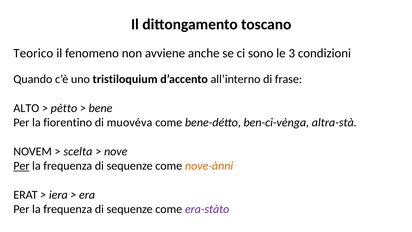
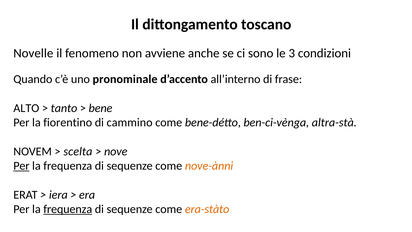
Teorico: Teorico -> Novelle (33, 53)
tristiloquium: tristiloquium -> pronominale (125, 79)
pètto: pètto -> tanto (64, 108)
muovéva: muovéva -> cammino (130, 122)
frequenza underline: none -> present (68, 209)
era-stàto colour: purple -> orange (207, 209)
